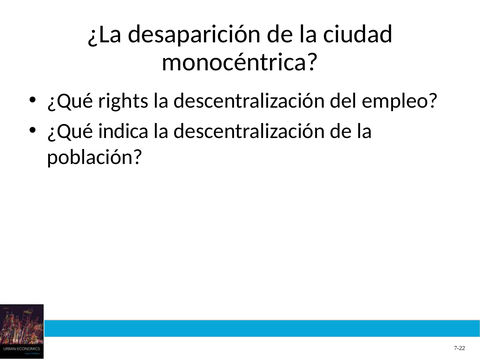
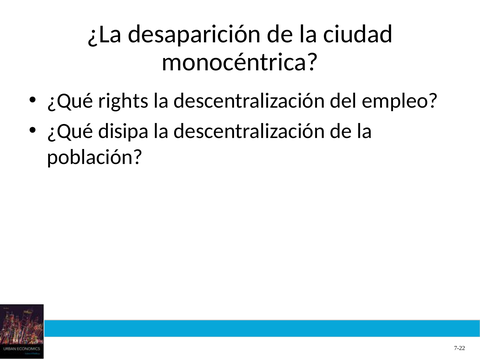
indica: indica -> disipa (123, 131)
